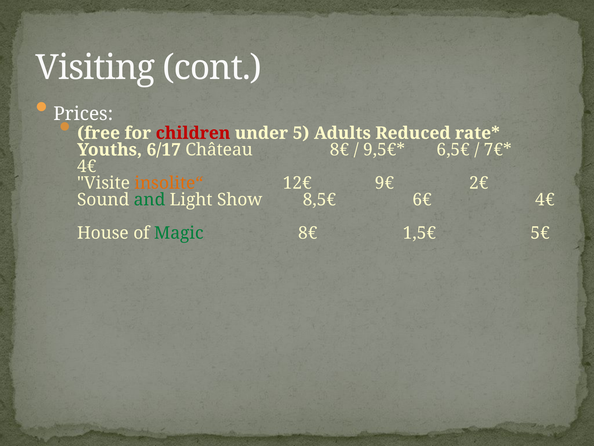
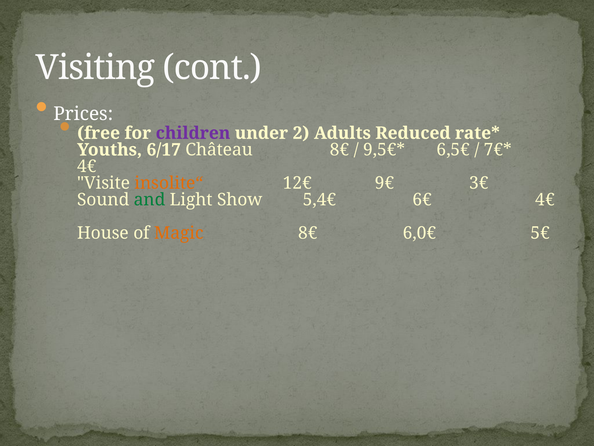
children colour: red -> purple (193, 133)
5: 5 -> 2 (301, 133)
2€: 2€ -> 3€ (479, 183)
8,5€: 8,5€ -> 5,4€ (320, 199)
Magic colour: green -> orange (179, 233)
1,5€: 1,5€ -> 6,0€ (419, 233)
